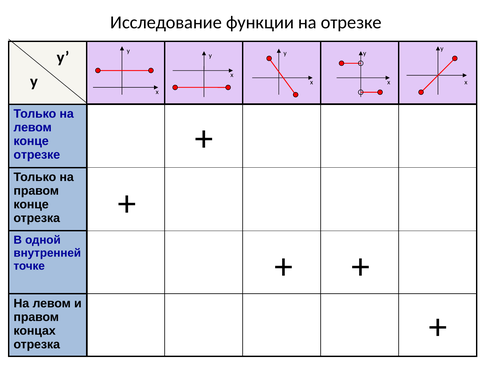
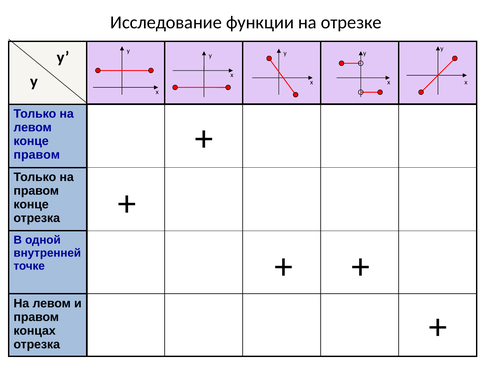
отрезке: отрезке -> правом (37, 155)
